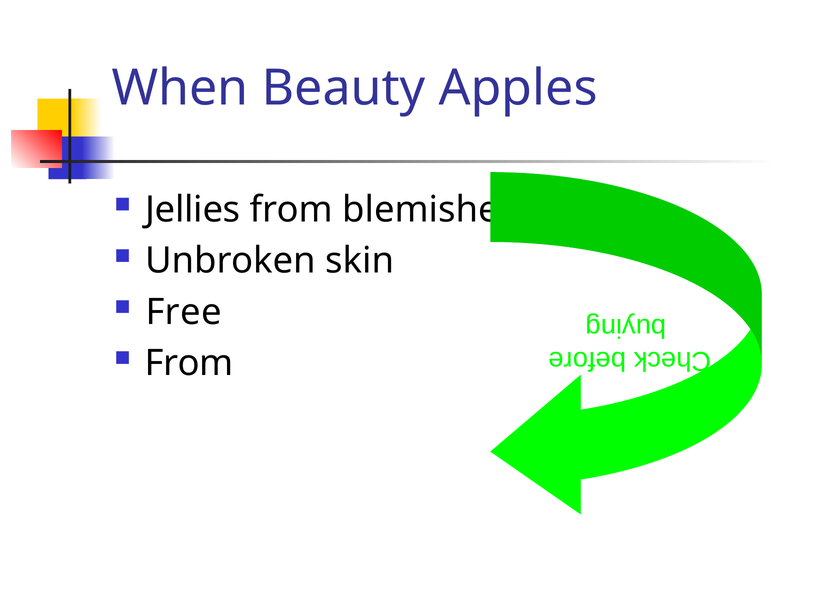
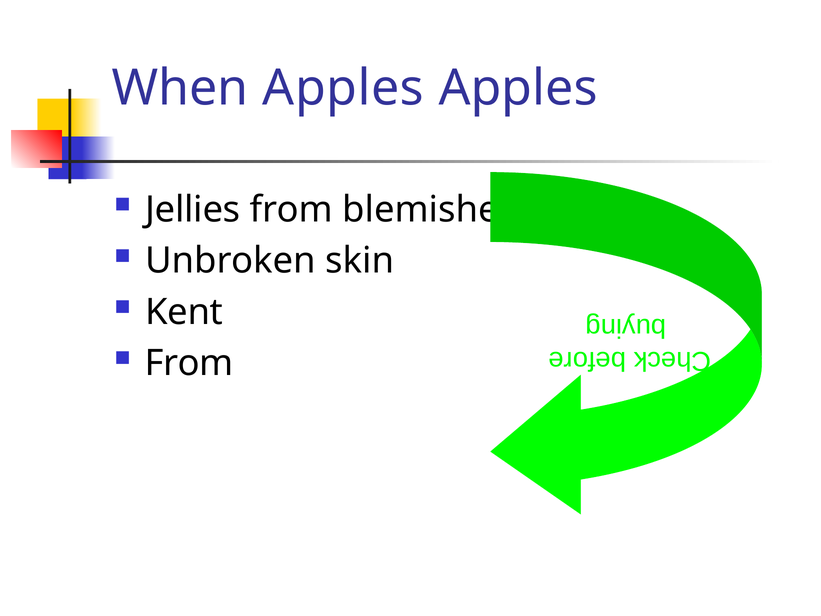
When Beauty: Beauty -> Apples (343, 88)
Free: Free -> Kent (184, 312)
